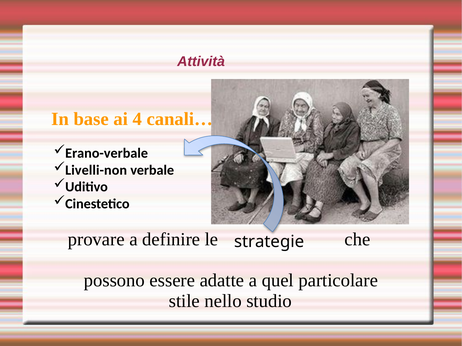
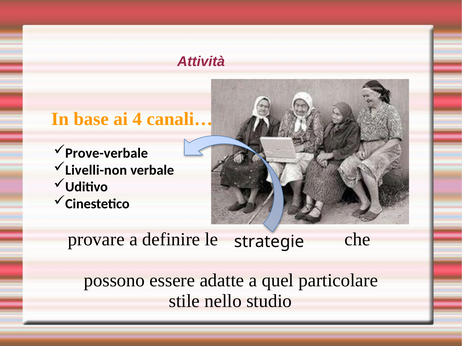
Erano-verbale: Erano-verbale -> Prove-verbale (107, 153)
